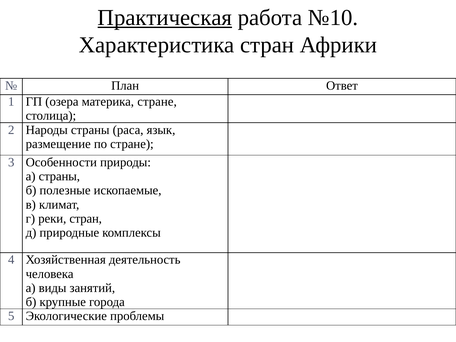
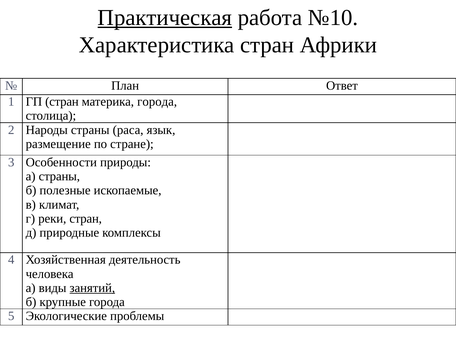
ГП озера: озера -> стран (62, 102)
материка стране: стране -> города (157, 102)
занятий underline: none -> present (92, 288)
